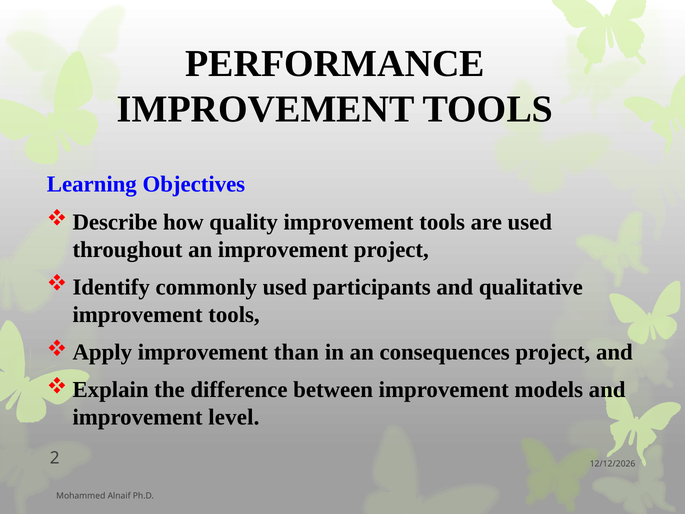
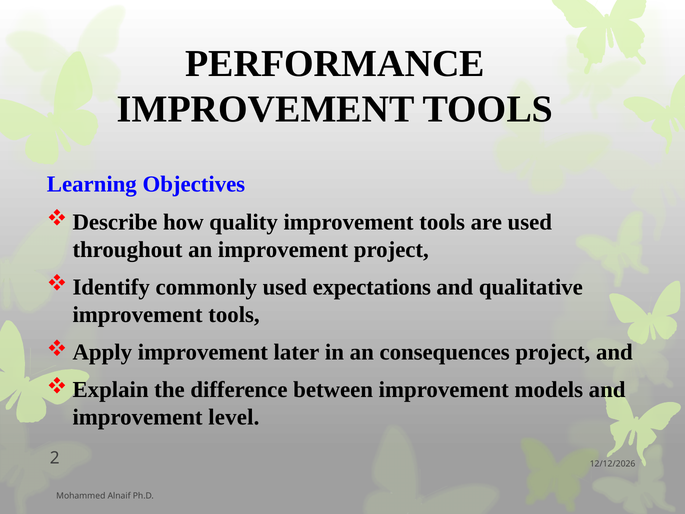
participants: participants -> expectations (372, 287)
than: than -> later (296, 352)
